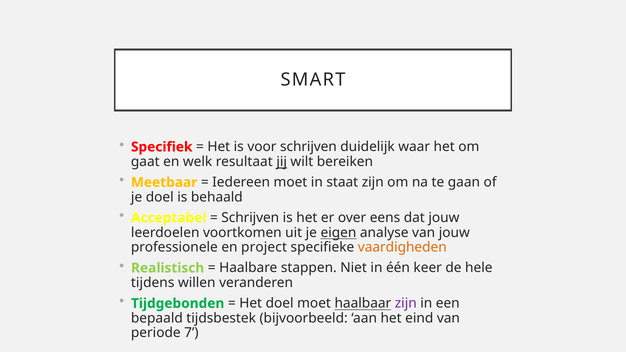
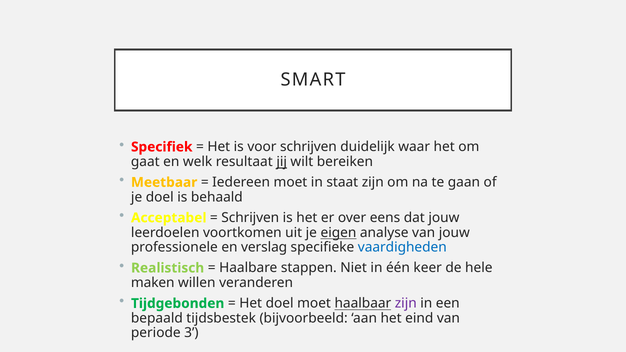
project: project -> verslag (264, 247)
vaardigheden colour: orange -> blue (402, 247)
tijdens: tijdens -> maken (153, 283)
7: 7 -> 3 (191, 333)
